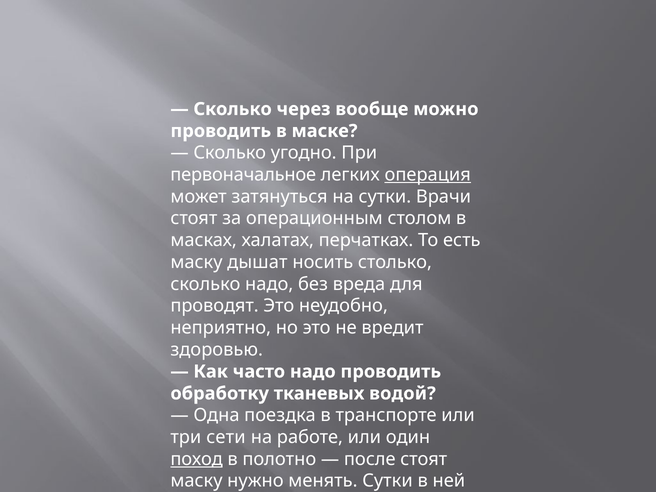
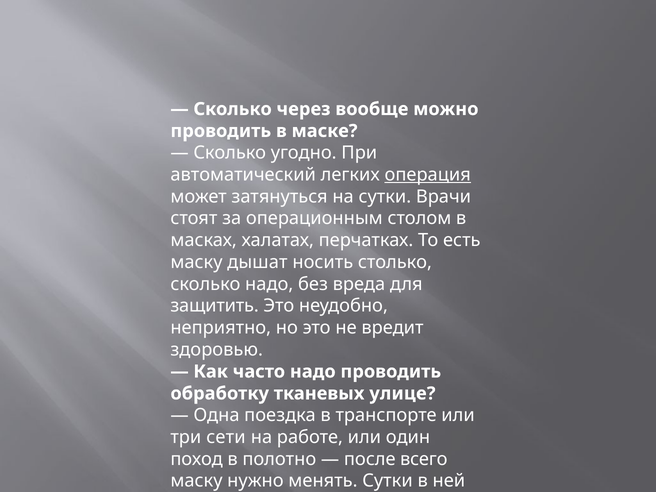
первоначальное: первоначальное -> автоматический (243, 175)
проводят: проводят -> защитить (215, 306)
водой: водой -> улице (402, 393)
поход underline: present -> none (197, 459)
после стоят: стоят -> всего (424, 459)
